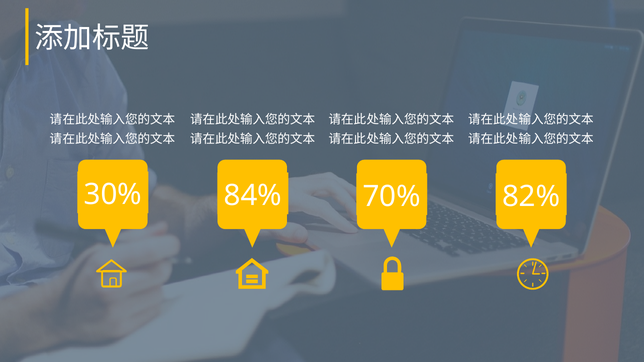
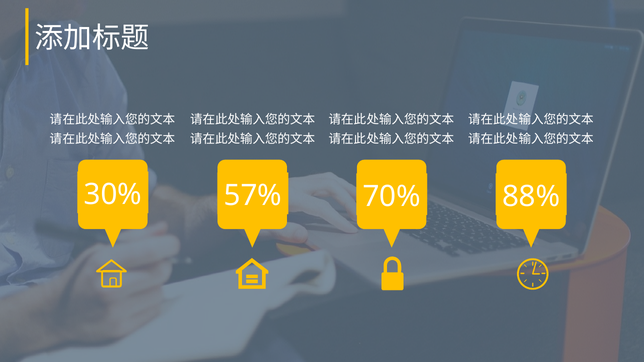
84%: 84% -> 57% (253, 196)
82%: 82% -> 88% (531, 196)
